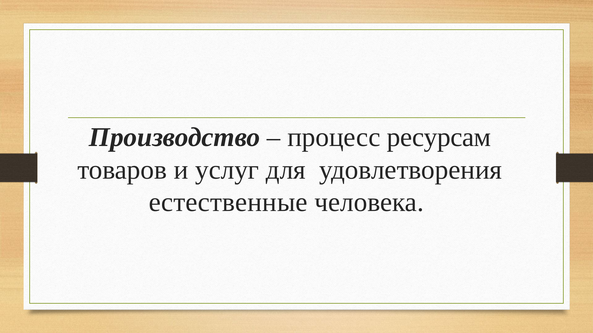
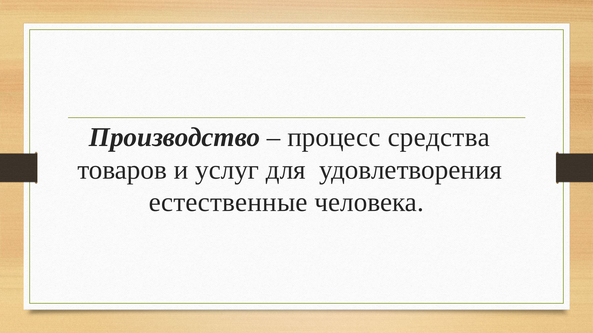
ресурсам: ресурсам -> средства (439, 137)
